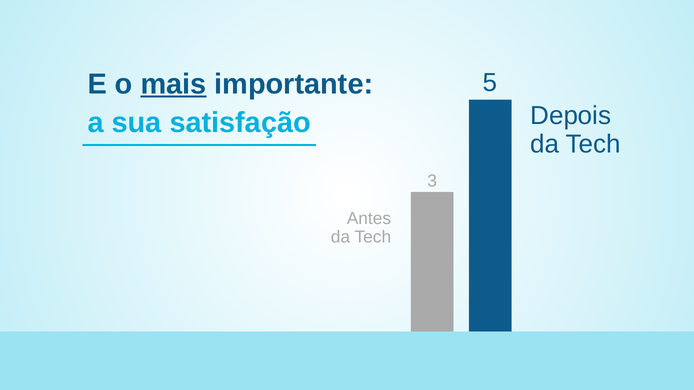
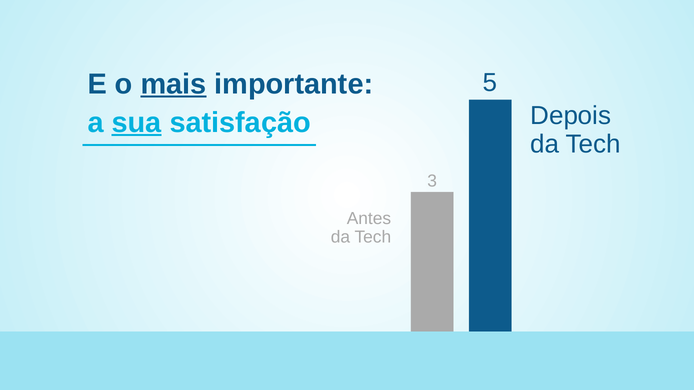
sua underline: none -> present (137, 123)
